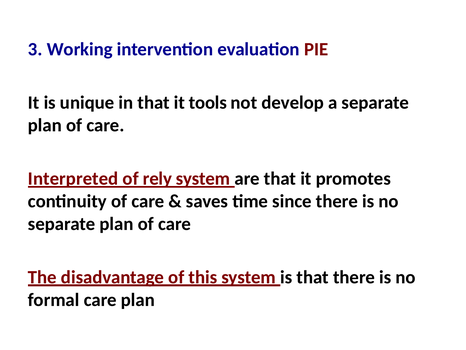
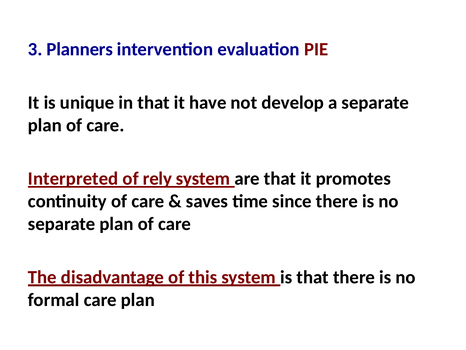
Working: Working -> Planners (80, 49)
tools: tools -> have (208, 103)
